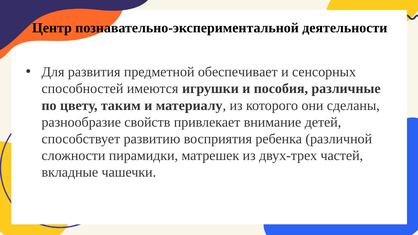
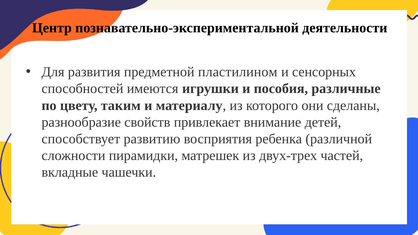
обеспечивает: обеспечивает -> пластилином (238, 72)
